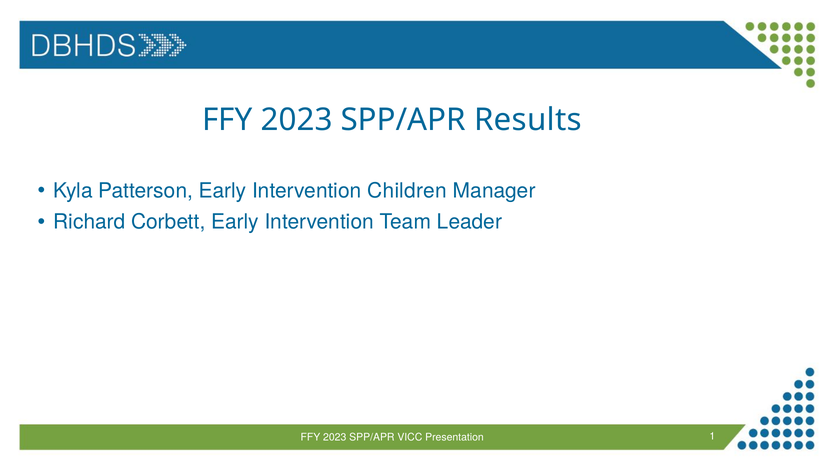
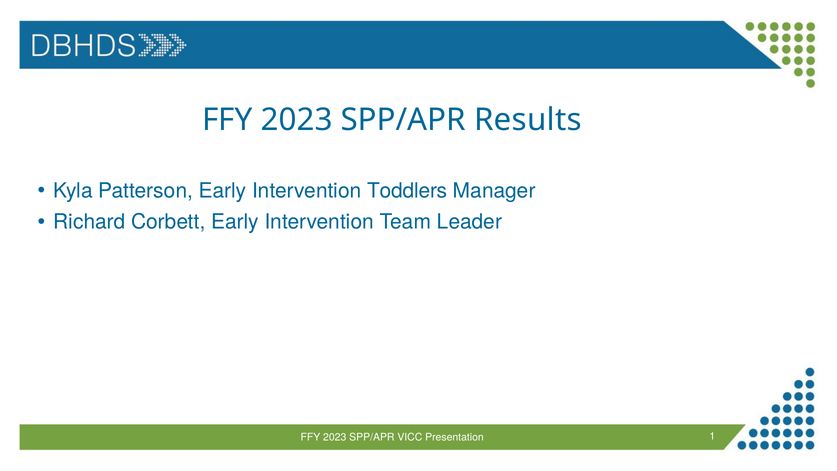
Children: Children -> Toddlers (407, 191)
